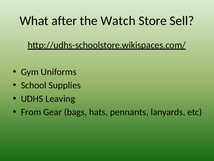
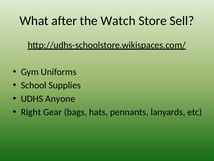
Leaving: Leaving -> Anyone (60, 98)
From: From -> Right (31, 112)
